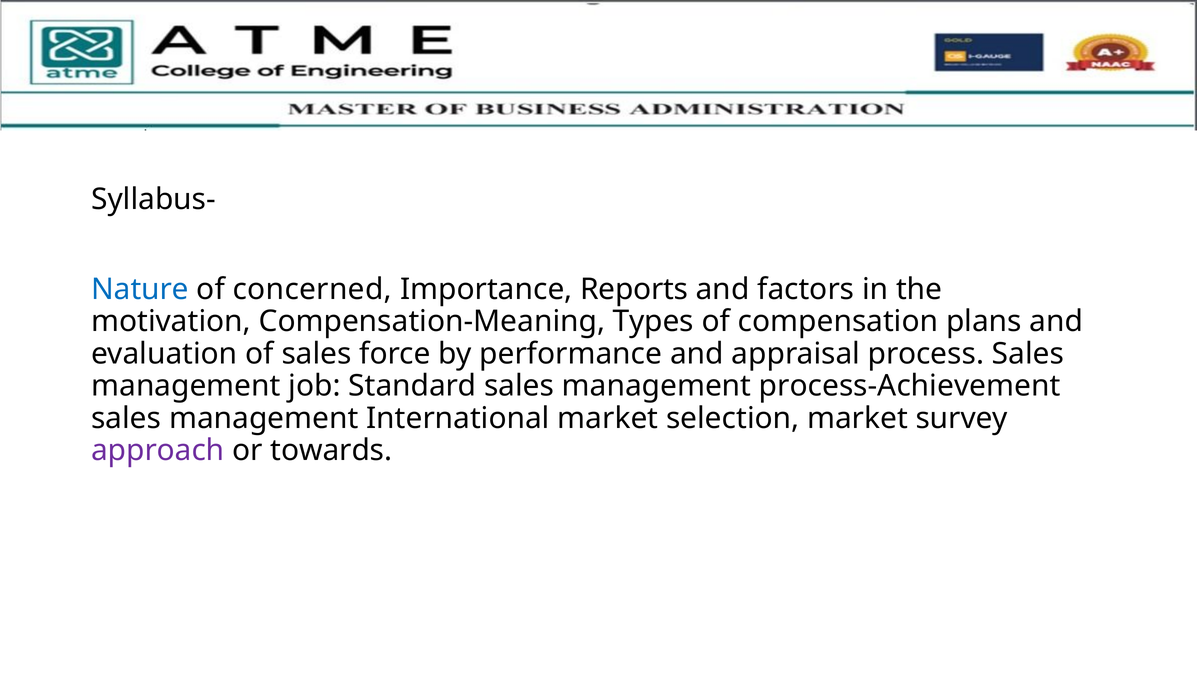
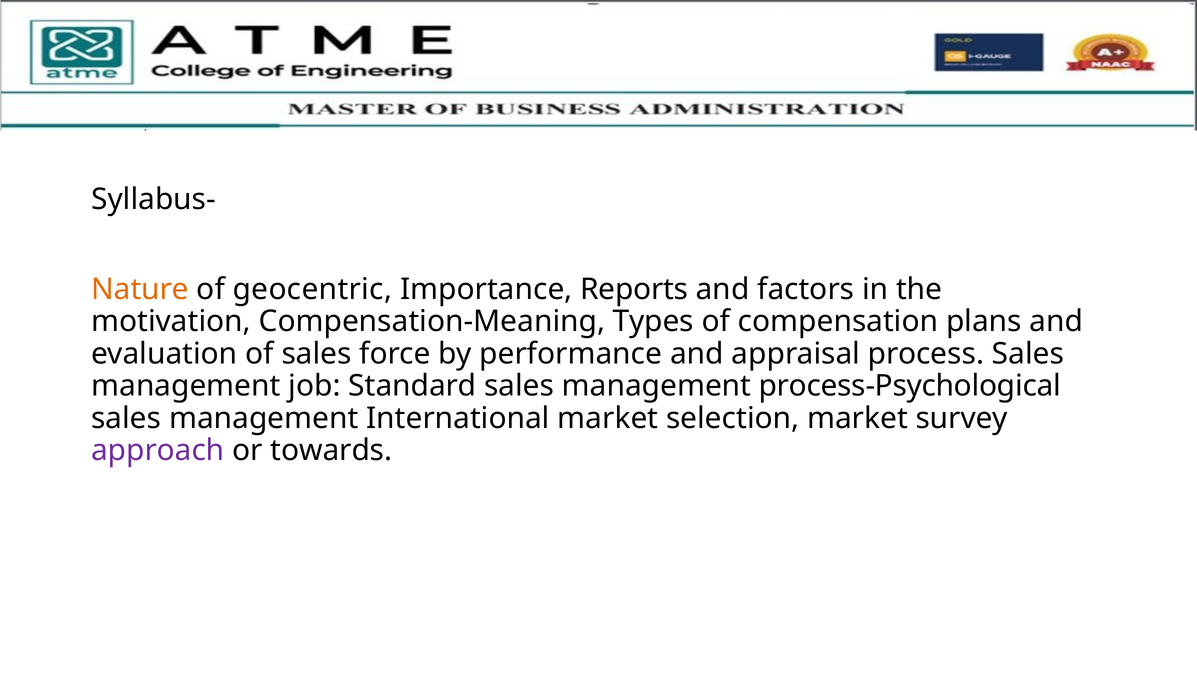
Nature colour: blue -> orange (140, 289)
concerned: concerned -> geocentric (312, 289)
process-Achievement: process-Achievement -> process-Psychological (910, 386)
